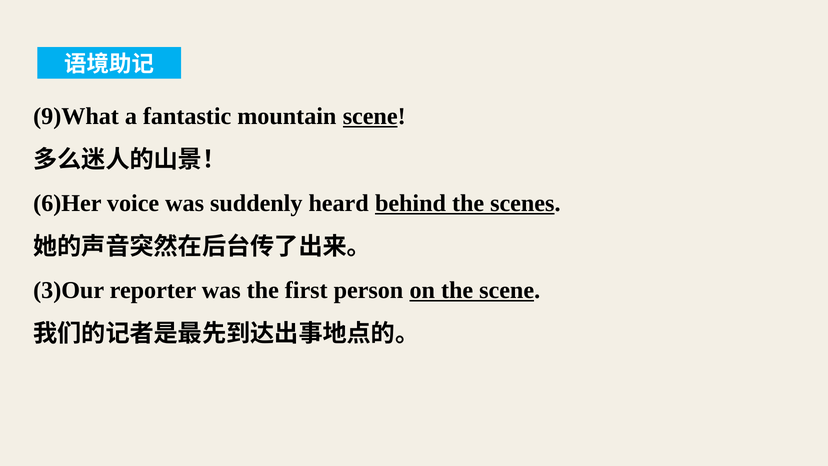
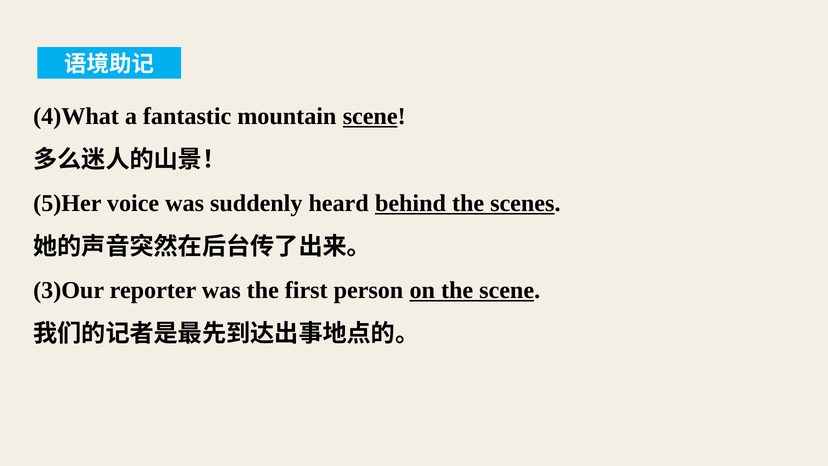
9)What: 9)What -> 4)What (76, 116)
6)Her: 6)Her -> 5)Her (67, 203)
